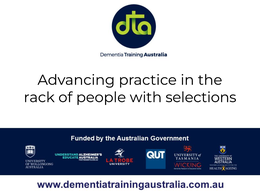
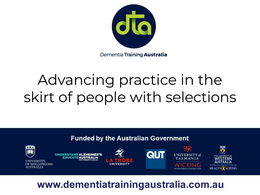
rack: rack -> skirt (39, 97)
